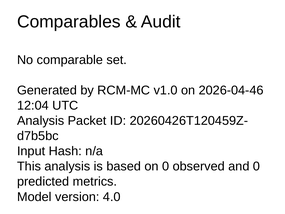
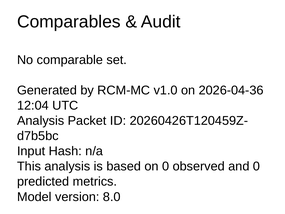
2026-04-46: 2026-04-46 -> 2026-04-36 (231, 90)
4.0: 4.0 -> 8.0 (112, 197)
